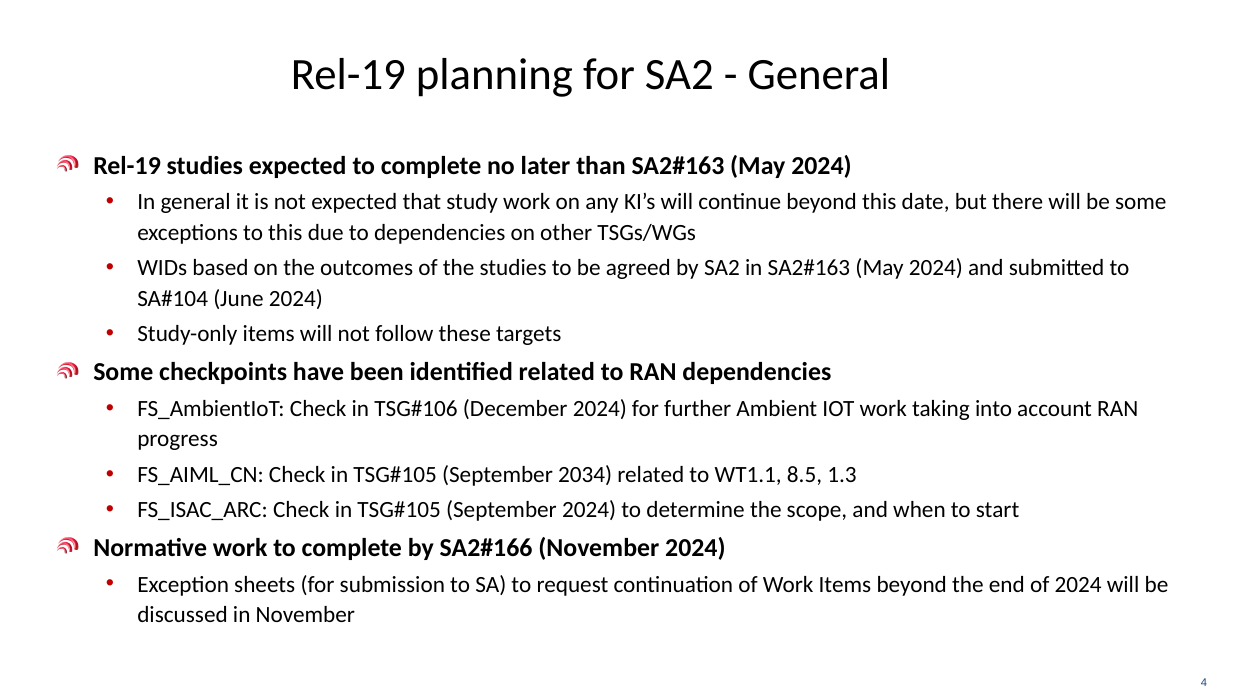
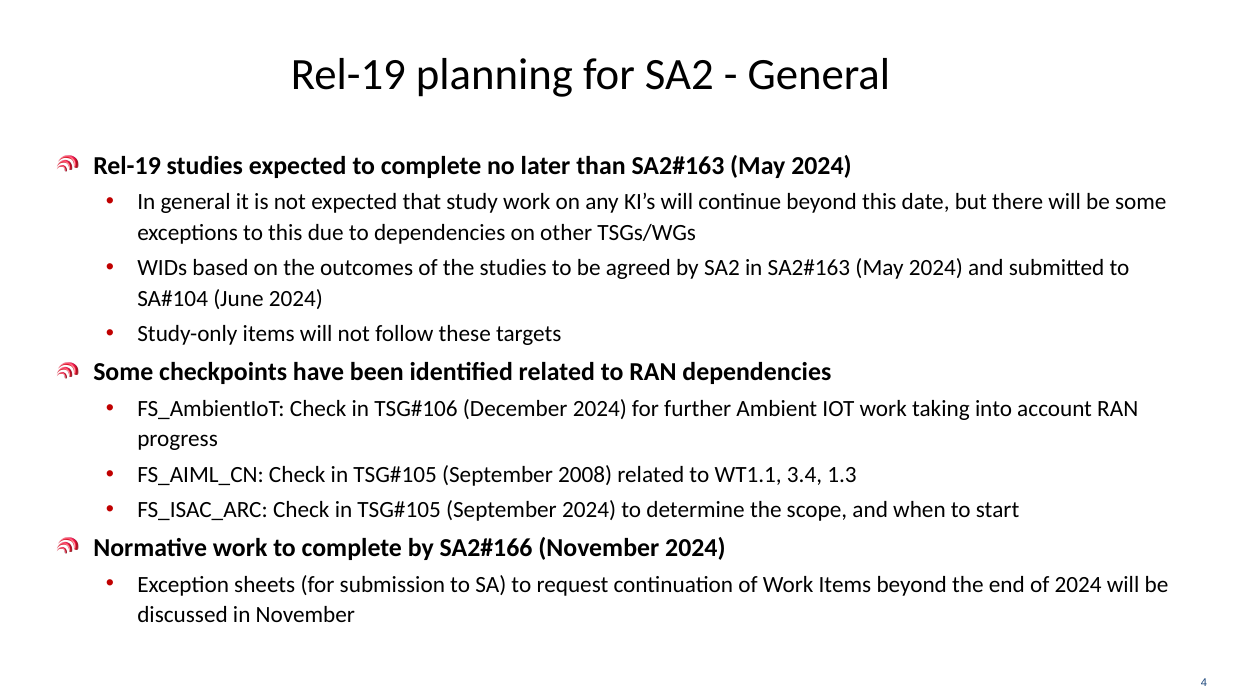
2034: 2034 -> 2008 (585, 475)
8.5: 8.5 -> 3.4 (804, 475)
